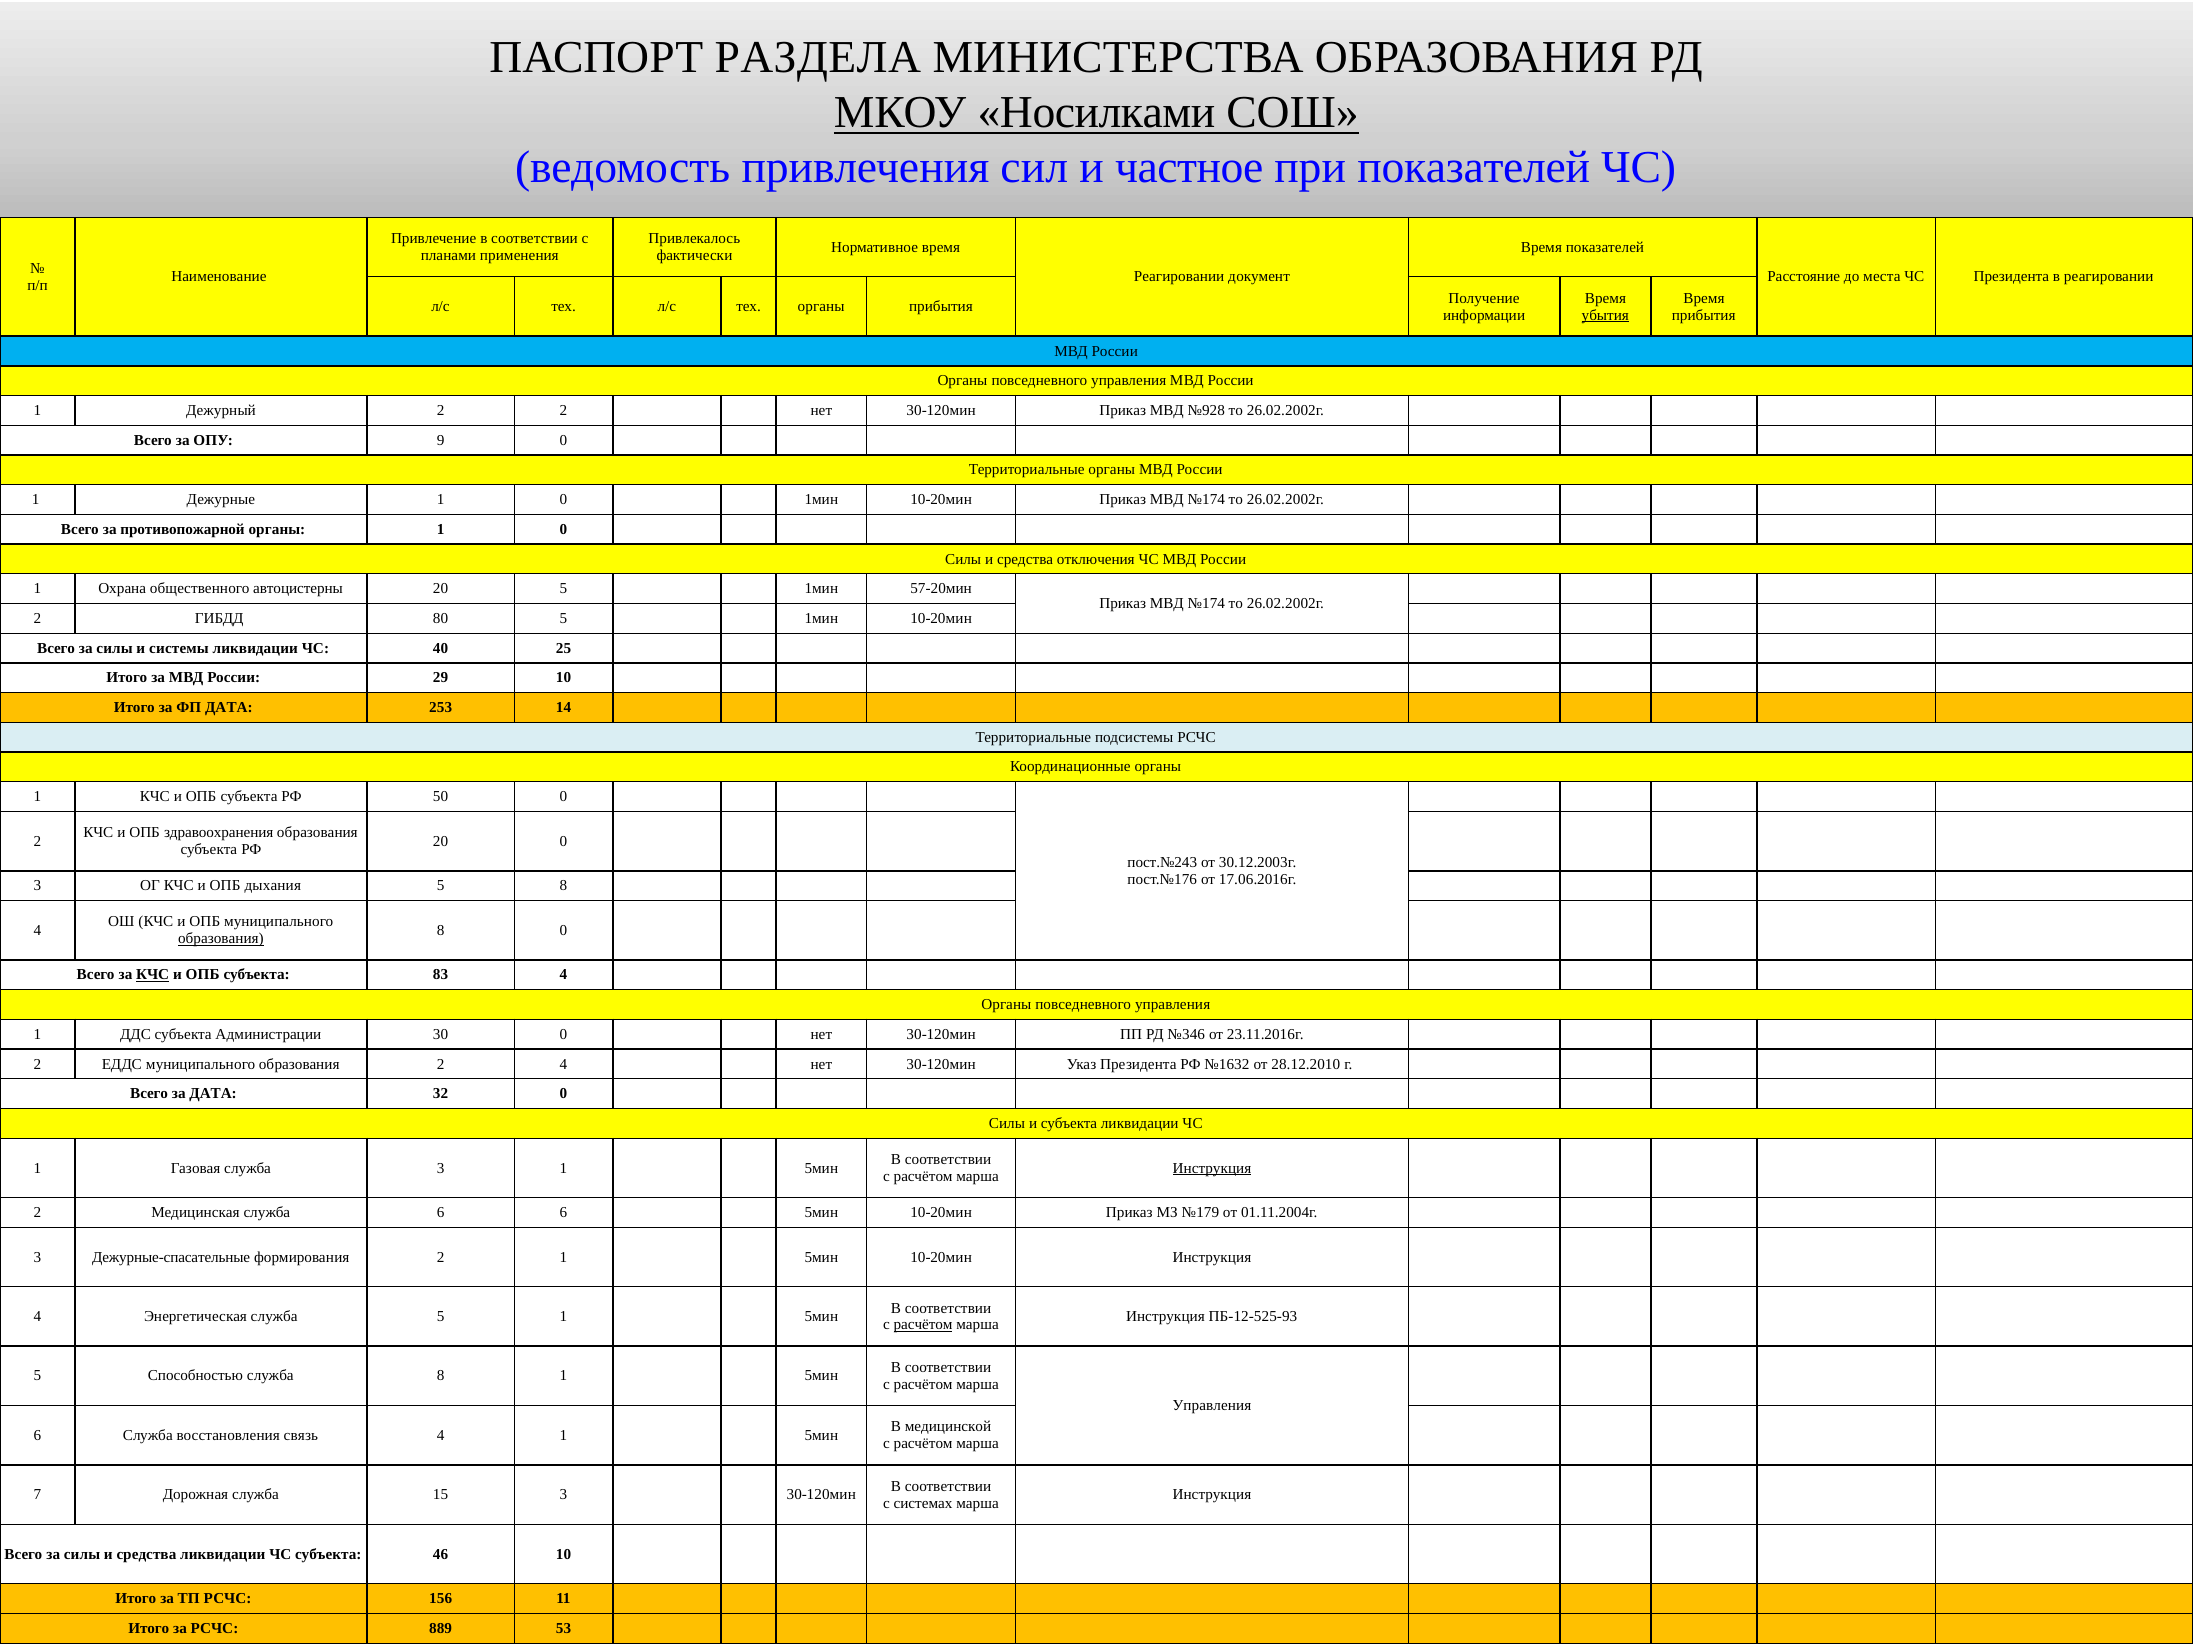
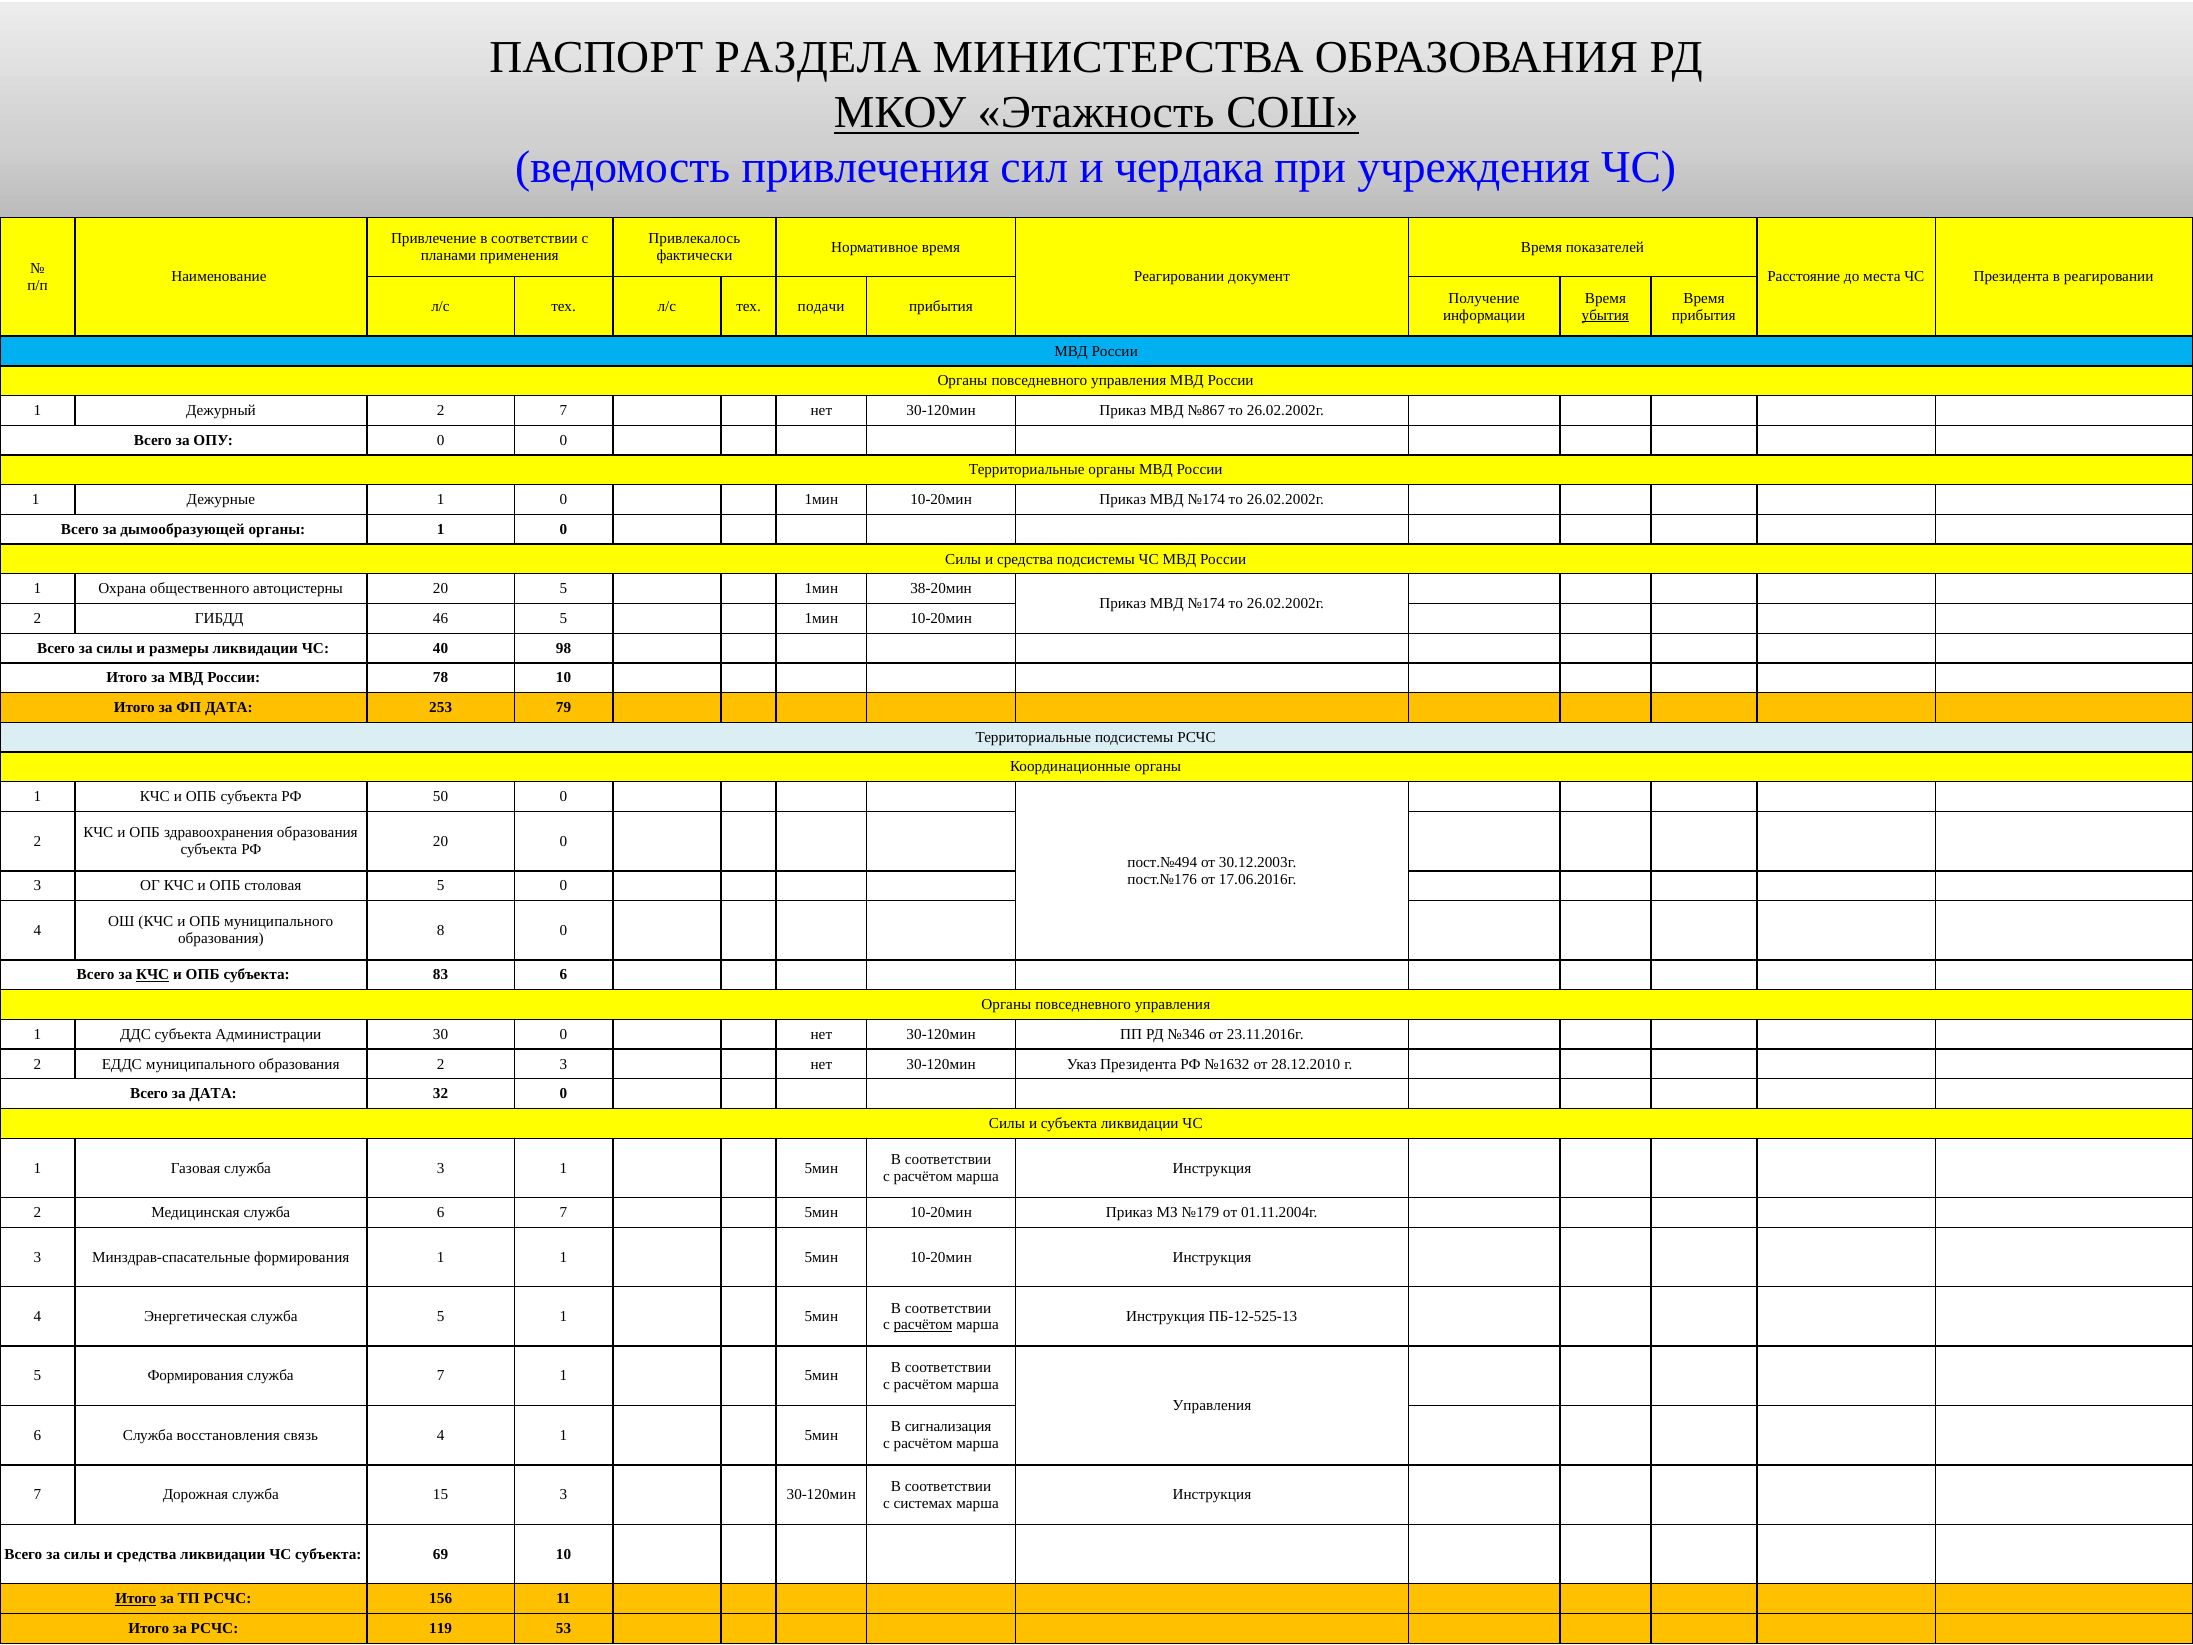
Носилками: Носилками -> Этажность (1096, 113)
частное: частное -> чердака (1189, 167)
при показателей: показателей -> учреждения (1474, 167)
тех органы: органы -> подачи (821, 306)
2 2: 2 -> 7 (564, 410)
№928: №928 -> №867 (1206, 410)
ОПУ 9: 9 -> 0 (441, 440)
противопожарной: противопожарной -> дымообразующей (182, 529)
средства отключения: отключения -> подсистемы (1096, 559)
57-20мин: 57-20мин -> 38-20мин (941, 589)
80: 80 -> 46 (441, 618)
системы: системы -> размеры (179, 648)
25: 25 -> 98 (564, 648)
29: 29 -> 78 (441, 678)
14: 14 -> 79 (564, 707)
пост.№243: пост.№243 -> пост.№494 (1162, 862)
дыхания: дыхания -> столовая (273, 886)
5 8: 8 -> 0 (564, 886)
образования underline: present -> none (221, 939)
83 4: 4 -> 6 (564, 975)
2 4: 4 -> 3 (564, 1064)
Инструкция underline: present -> none (1212, 1168)
6 6: 6 -> 7 (564, 1212)
Дежурные-спасательные: Дежурные-спасательные -> Минздрав-спасательные (171, 1257)
формирования 2: 2 -> 1 (441, 1257)
ПБ-12-525-93: ПБ-12-525-93 -> ПБ-12-525-13 (1253, 1316)
5 Способностью: Способностью -> Формирования (195, 1376)
служба 8: 8 -> 7 (441, 1376)
медицинской: медицинской -> сигнализация (948, 1427)
46: 46 -> 69 (441, 1554)
Итого underline: none -> present (136, 1598)
889: 889 -> 119 (441, 1628)
